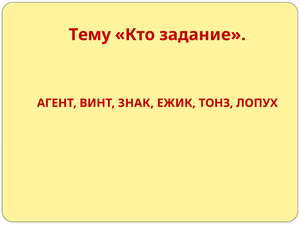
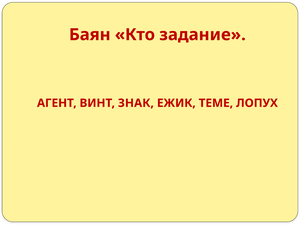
Тему: Тему -> Баян (90, 35)
ТОНЗ: ТОНЗ -> ТЕМЕ (216, 103)
